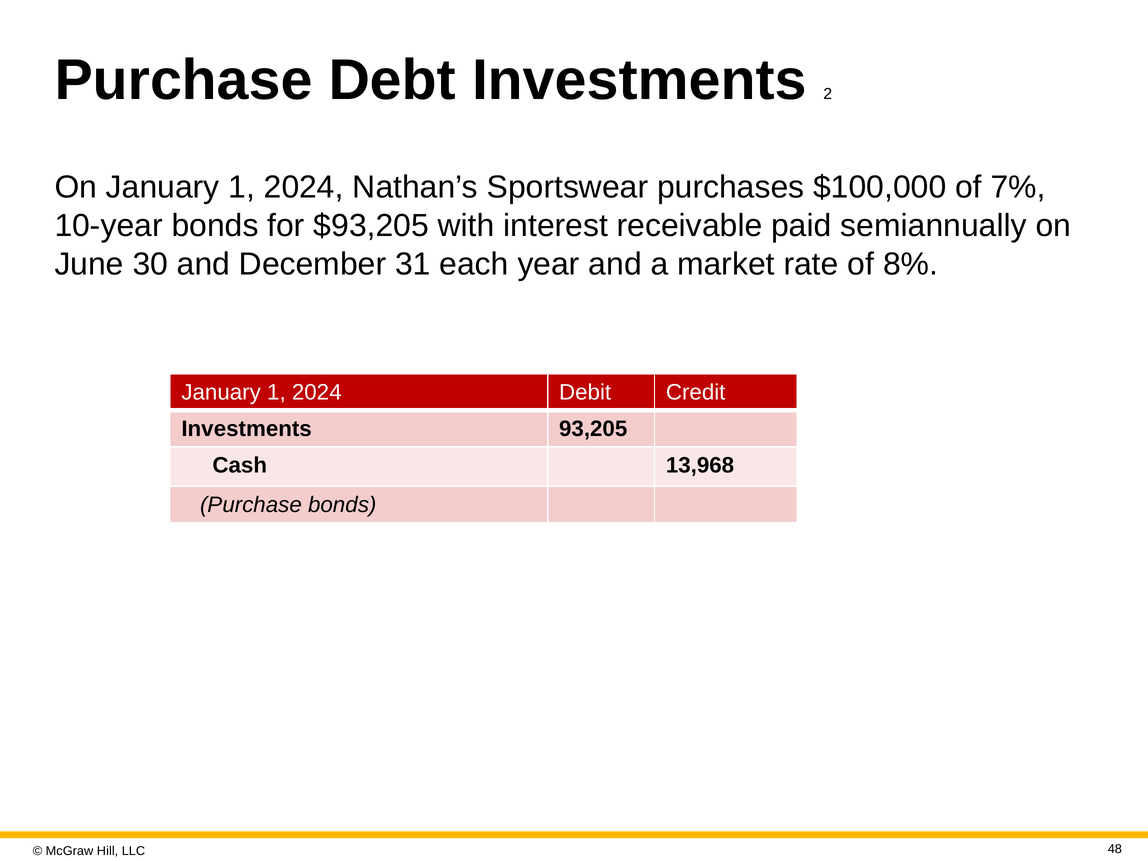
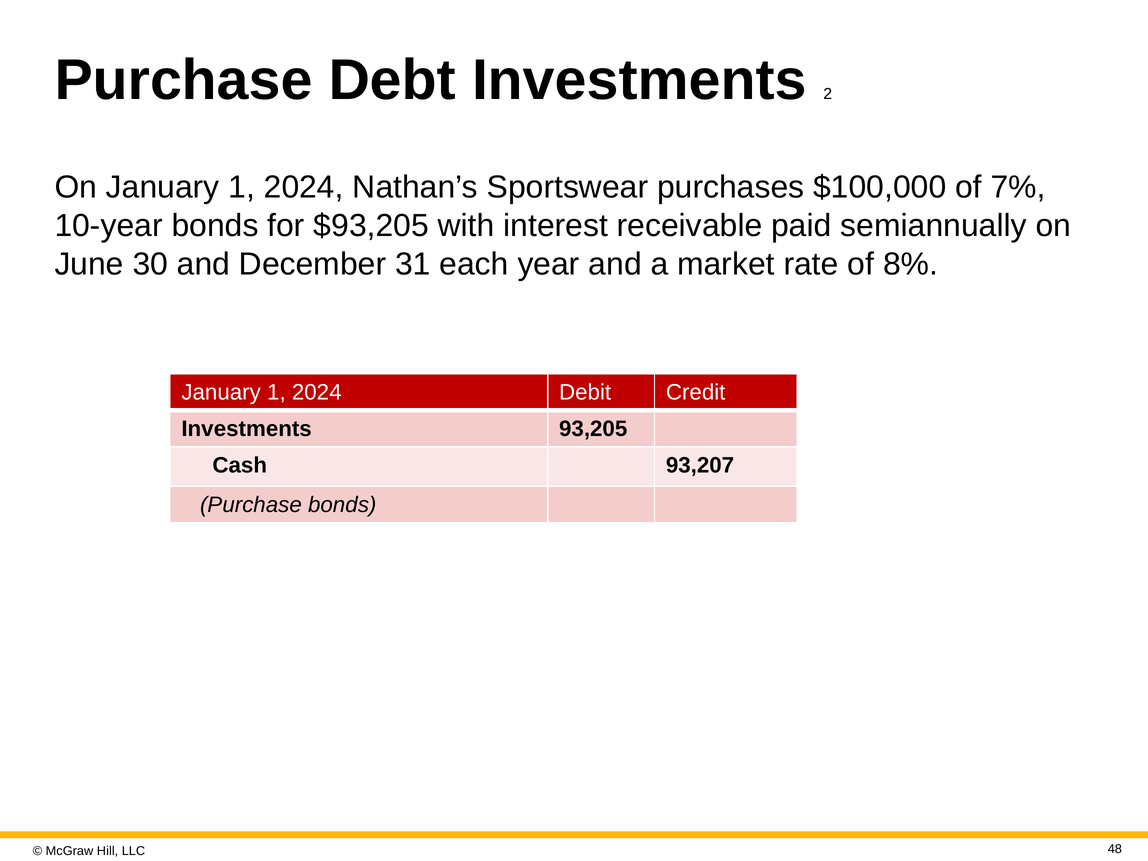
13,968: 13,968 -> 93,207 (700, 466)
